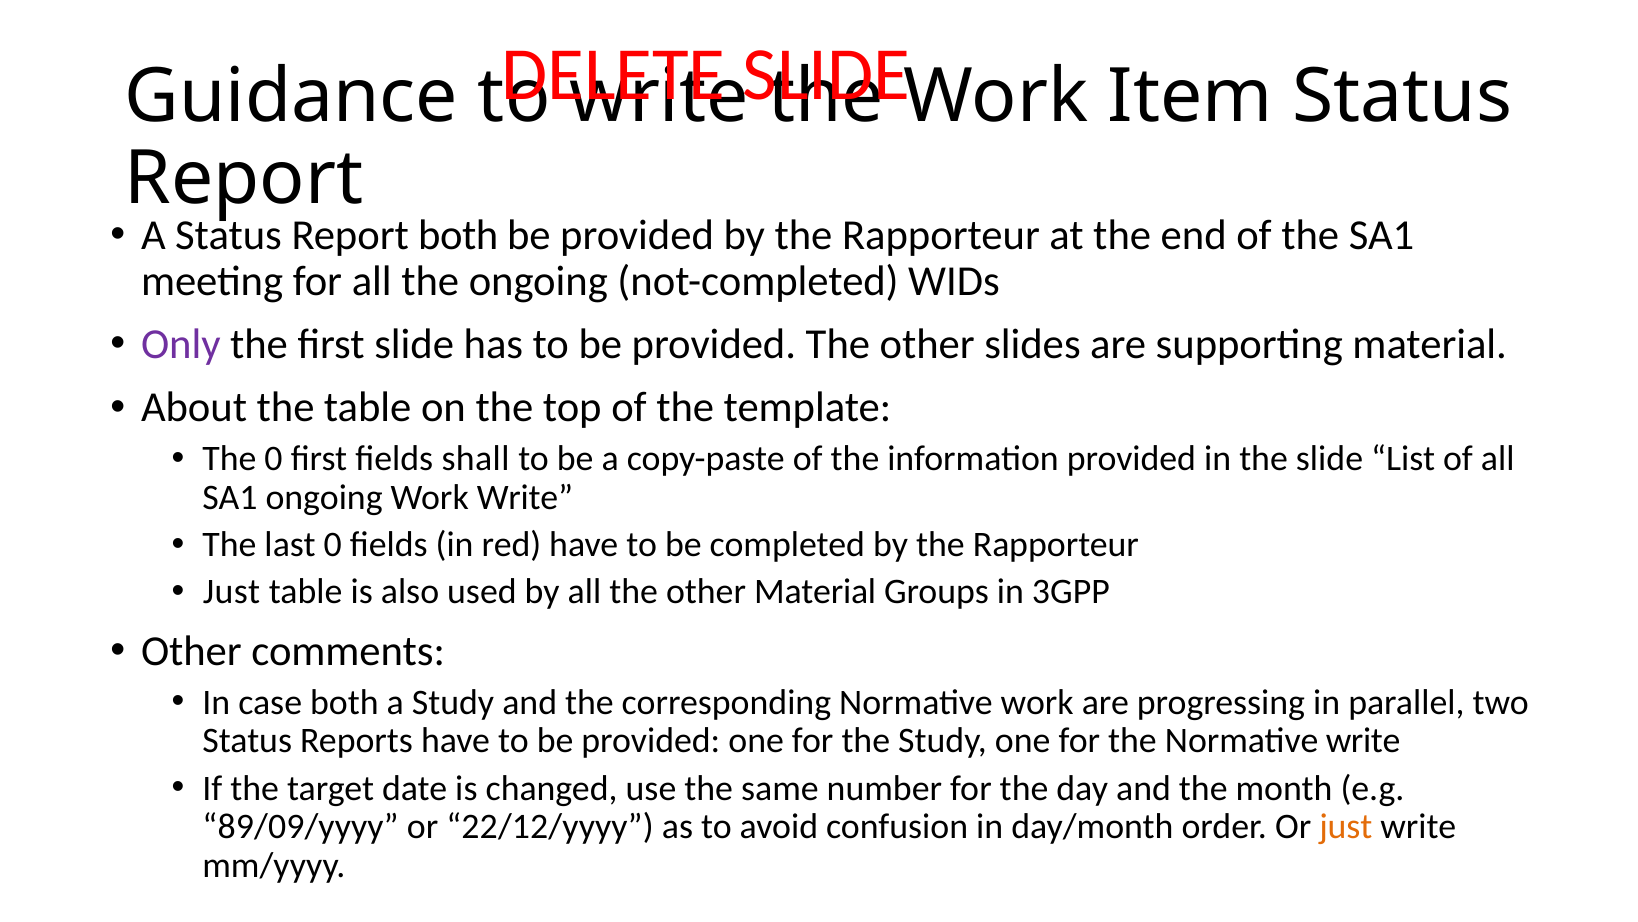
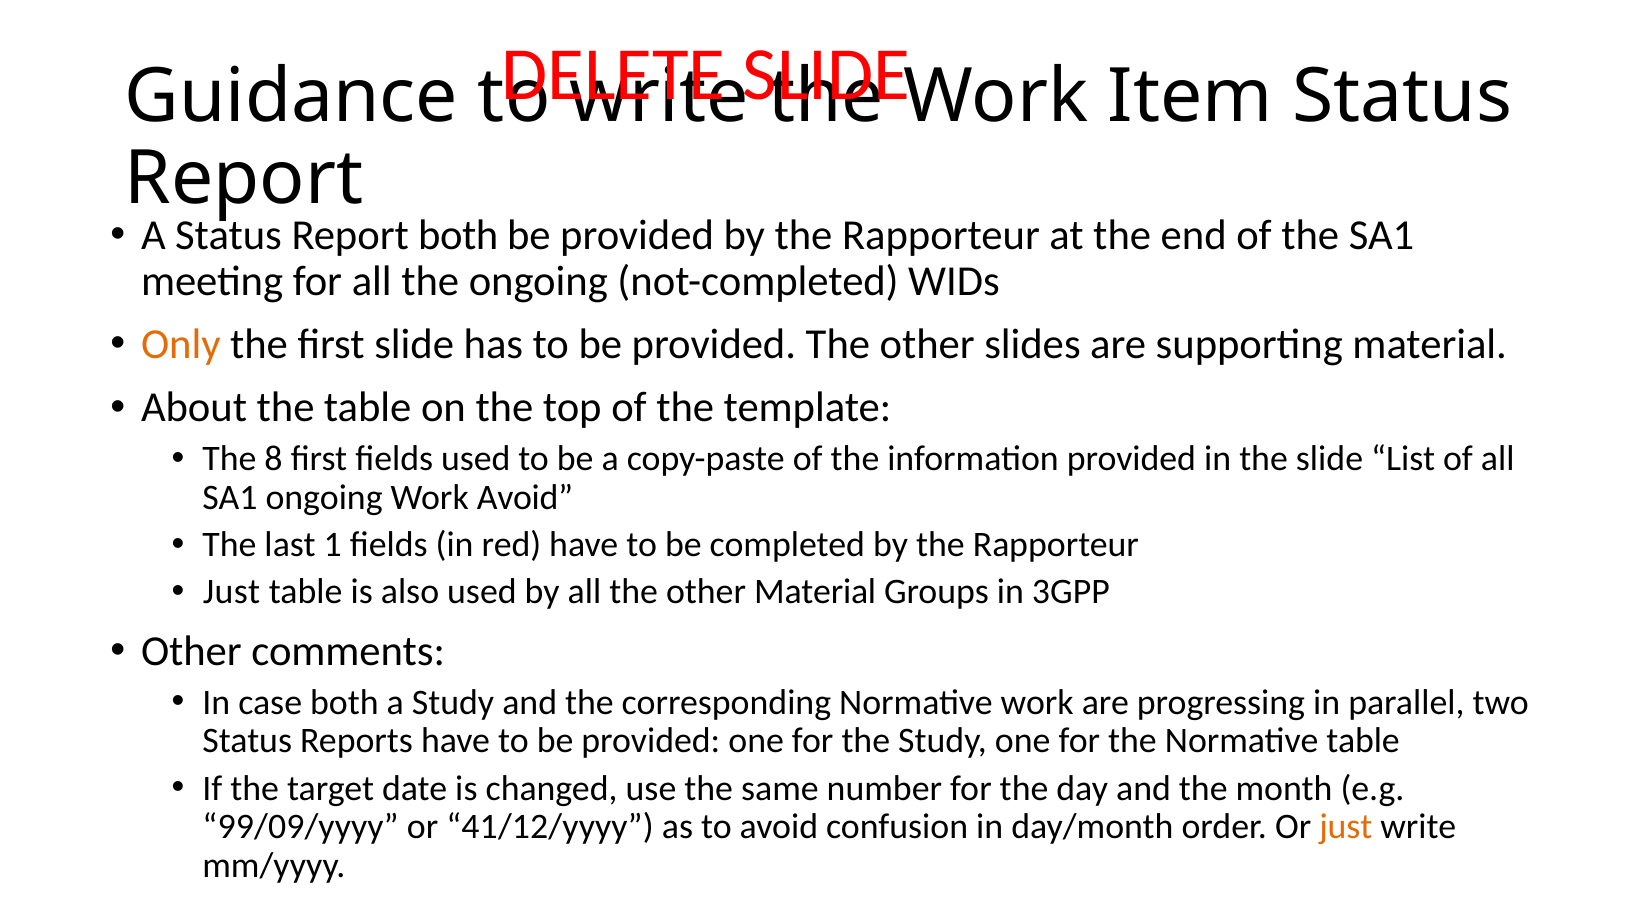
Only colour: purple -> orange (181, 344)
The 0: 0 -> 8 (274, 458)
fields shall: shall -> used (476, 458)
Work Write: Write -> Avoid (525, 497)
last 0: 0 -> 1 (333, 544)
Normative write: write -> table (1363, 741)
89/09/yyyy: 89/09/yyyy -> 99/09/yyyy (301, 826)
22/12/yyyy: 22/12/yyyy -> 41/12/yyyy (550, 826)
